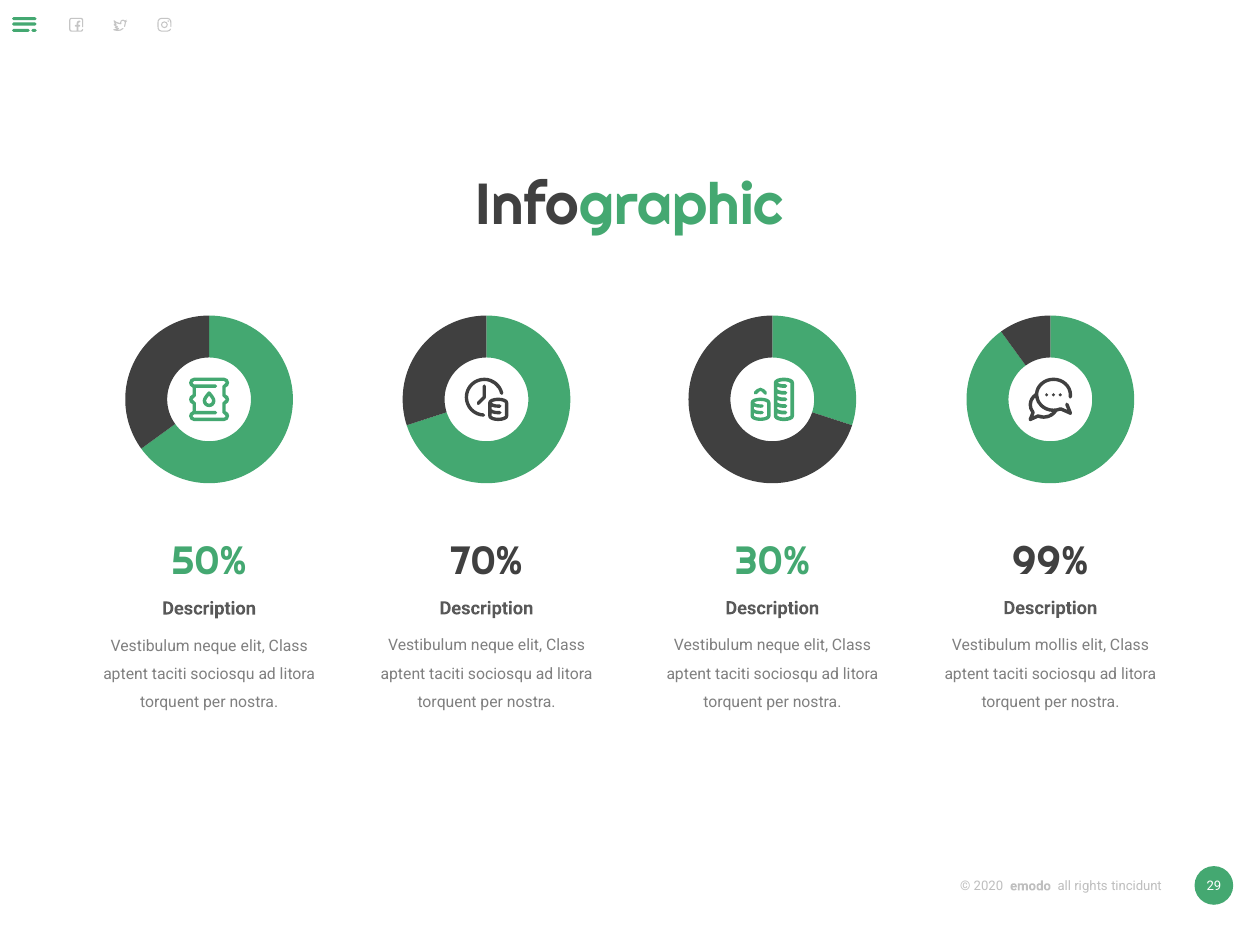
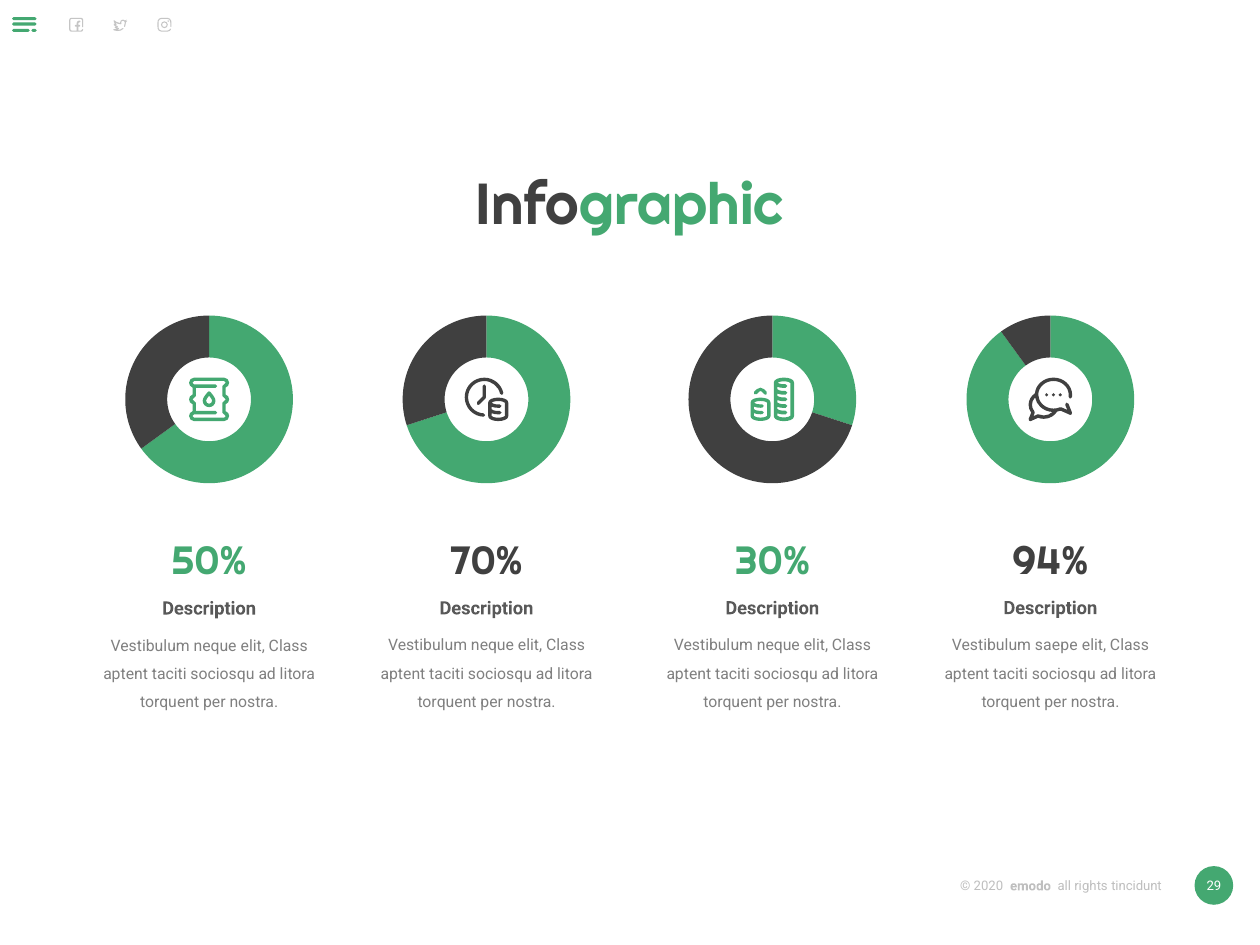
99%: 99% -> 94% (1050, 562)
mollis: mollis -> saepe (1056, 645)
